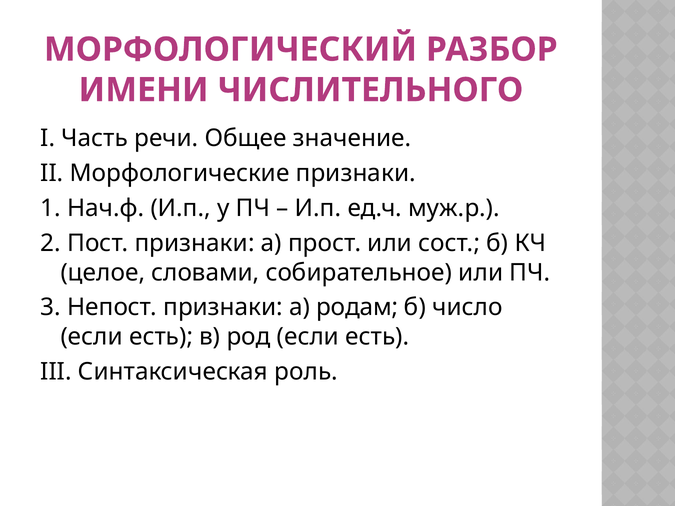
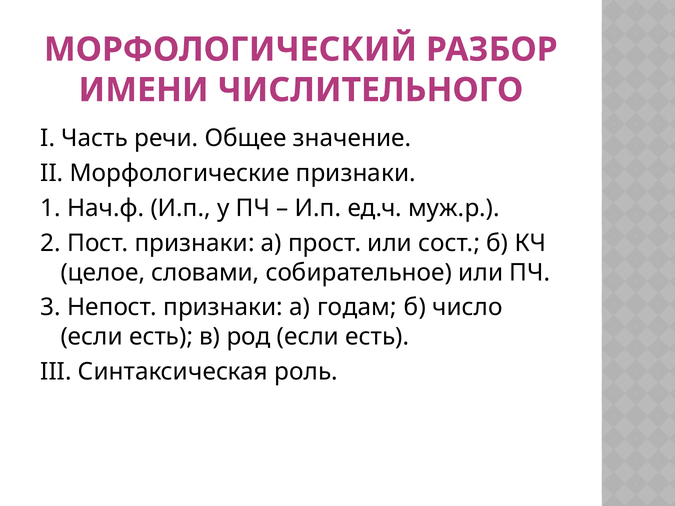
родам: родам -> годам (357, 308)
